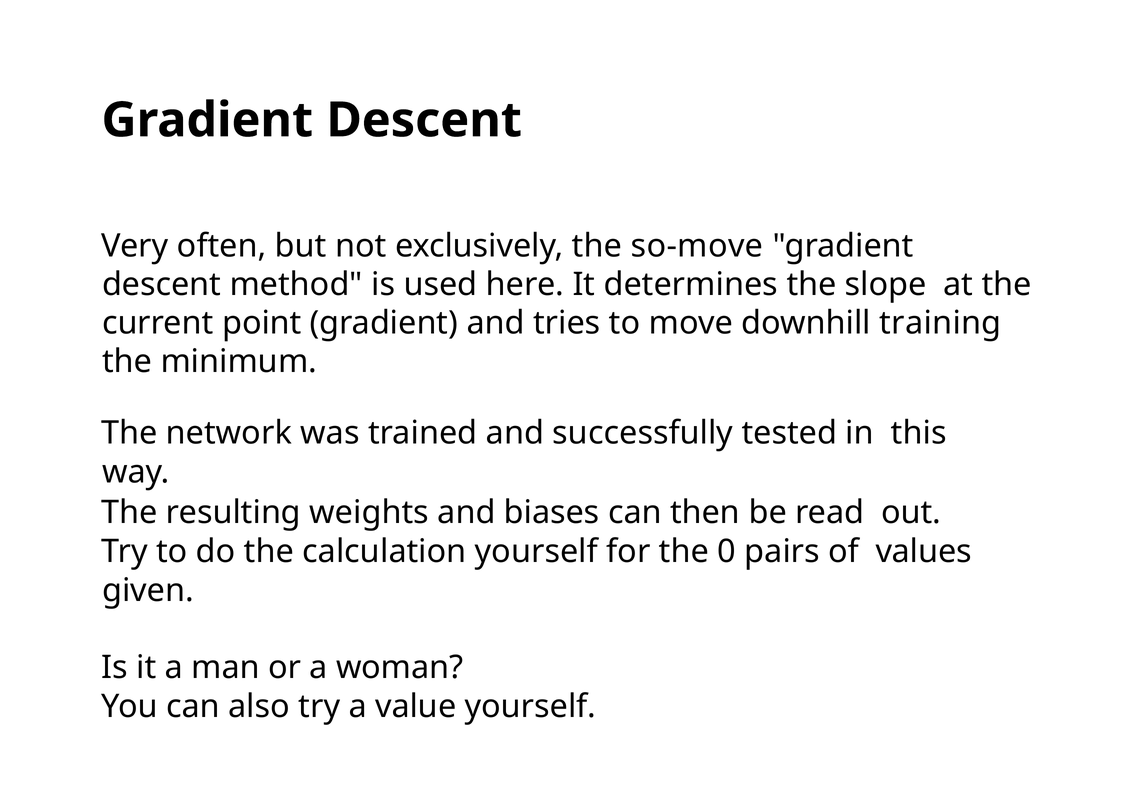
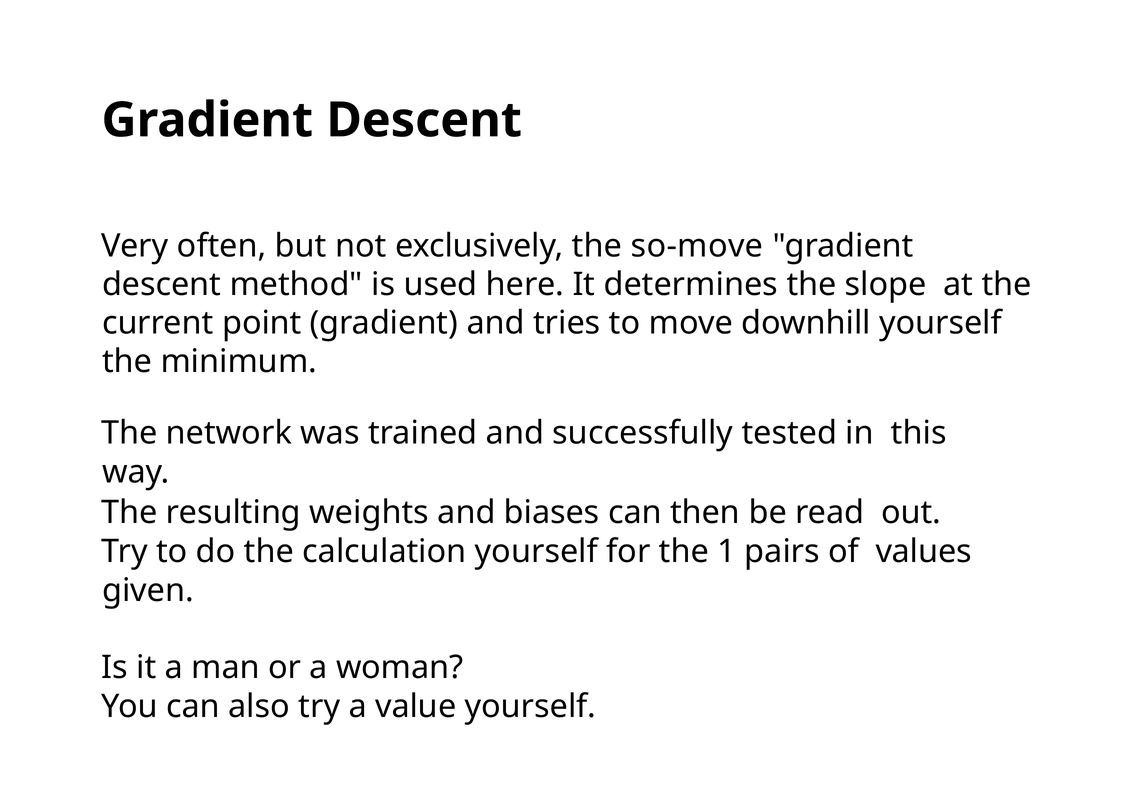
downhill training: training -> yourself (941, 323)
0: 0 -> 1 (727, 551)
